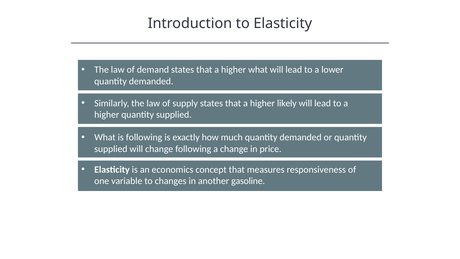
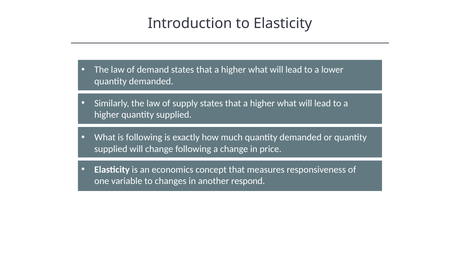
likely: likely -> what (287, 103)
gasoline: gasoline -> respond (248, 181)
